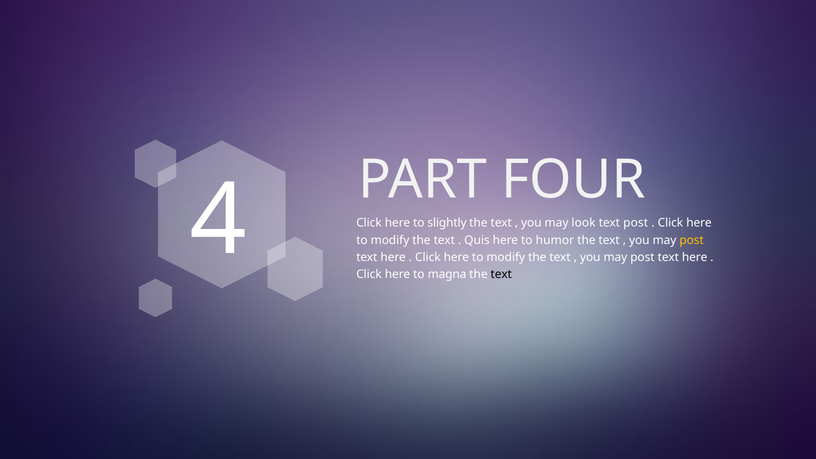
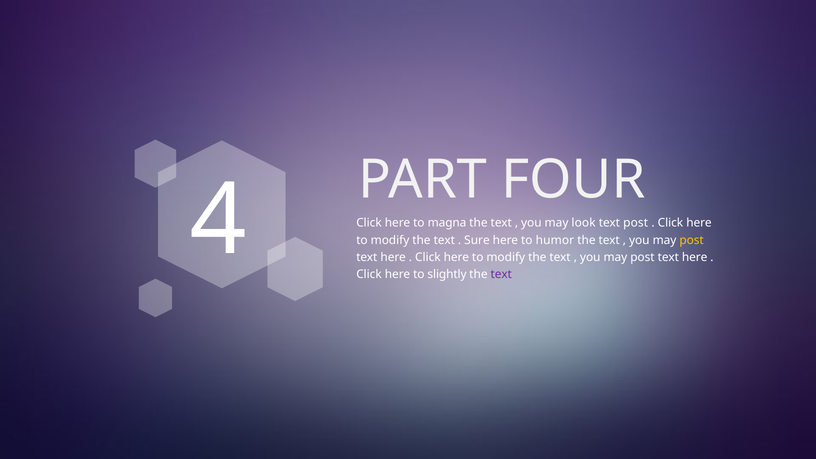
slightly: slightly -> magna (447, 223)
Quis: Quis -> Sure (477, 240)
magna: magna -> slightly (447, 274)
text colour: black -> purple (501, 274)
